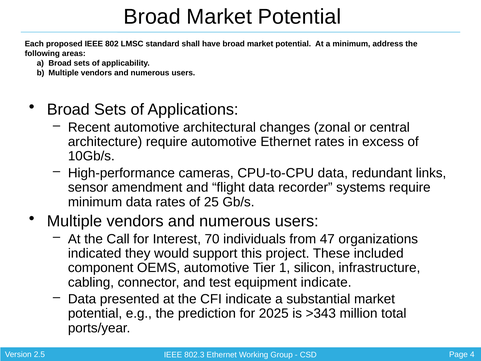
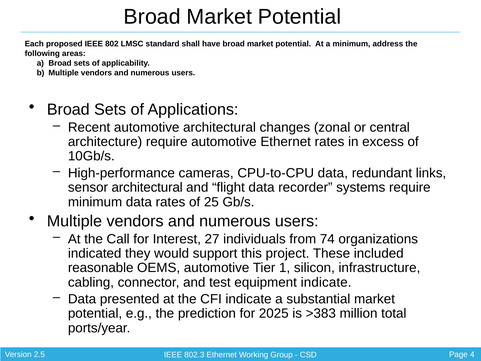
sensor amendment: amendment -> architectural (147, 187)
70: 70 -> 27 (212, 239)
47: 47 -> 74 (327, 239)
component: component -> reasonable (101, 268)
>343: >343 -> >383 (321, 313)
